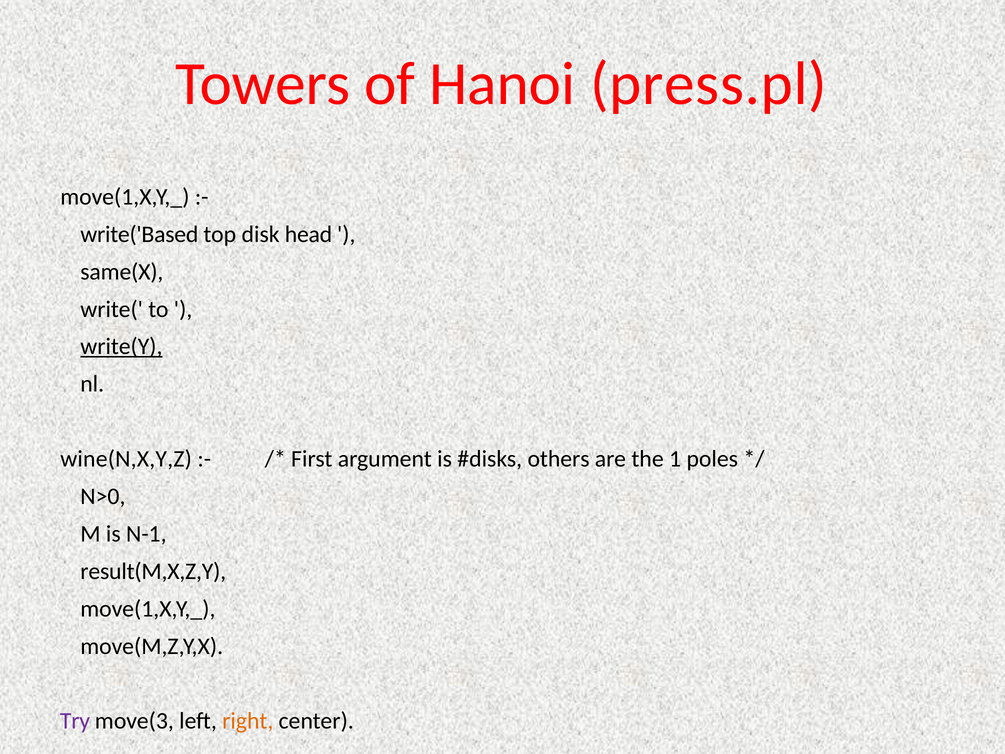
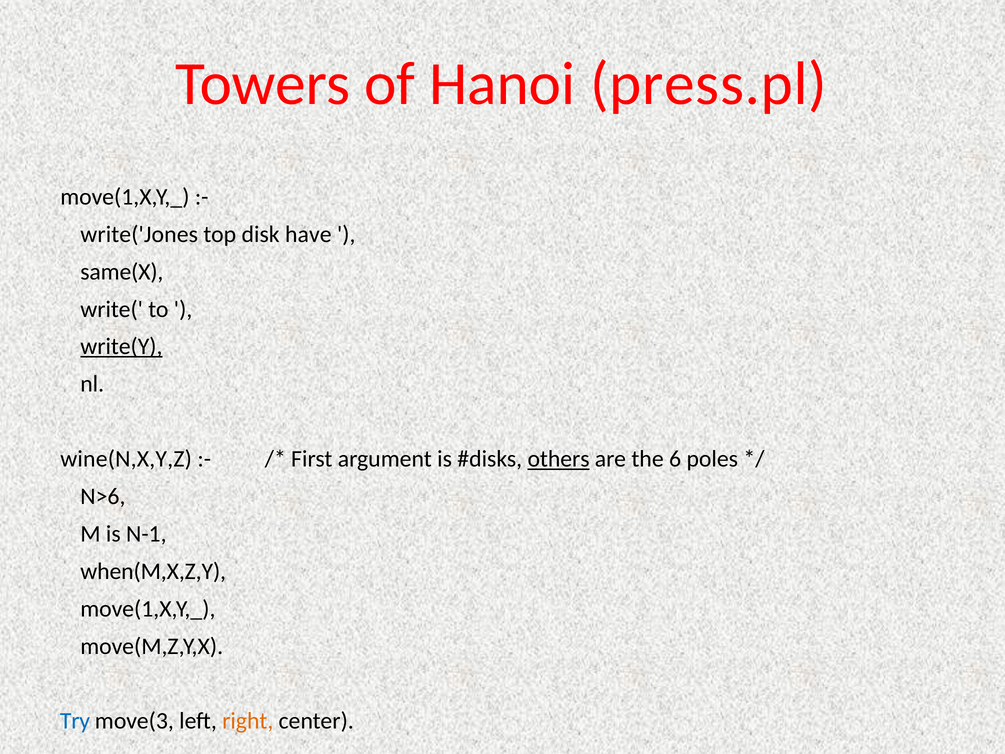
write('Based: write('Based -> write('Jones (139, 234)
head: head -> have (308, 234)
others underline: none -> present (559, 459)
1: 1 -> 6 (675, 459)
N>0: N>0 -> N>6 (103, 496)
result(M,X,Z,Y: result(M,X,Z,Y -> when(M,X,Z,Y (153, 571)
Try colour: purple -> blue (75, 721)
